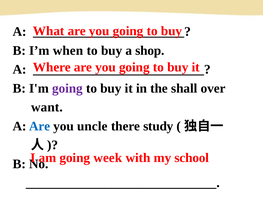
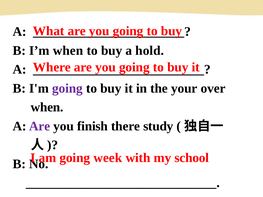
shop: shop -> hold (150, 51)
shall: shall -> your (184, 88)
want: want -> when (47, 107)
Are colour: blue -> purple (40, 126)
uncle: uncle -> finish (92, 126)
